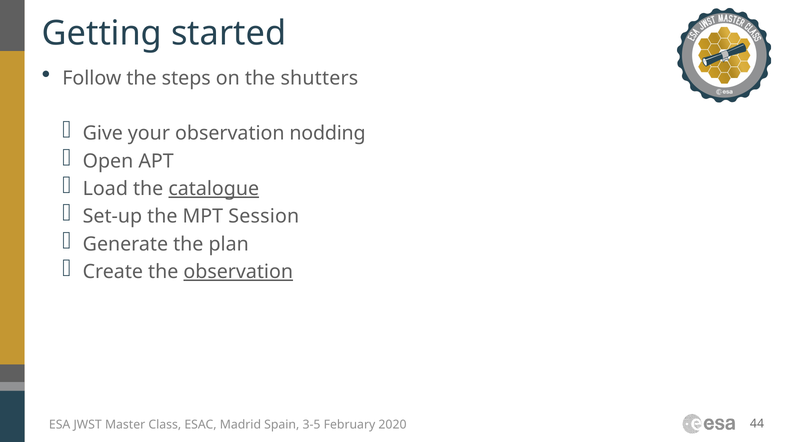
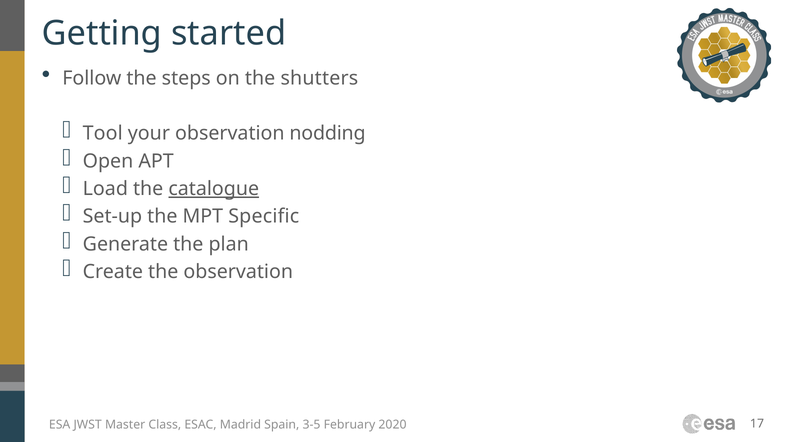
Give: Give -> Tool (103, 133)
Session: Session -> Specific (264, 216)
observation underline: present -> none (238, 272)
44: 44 -> 17 (757, 423)
